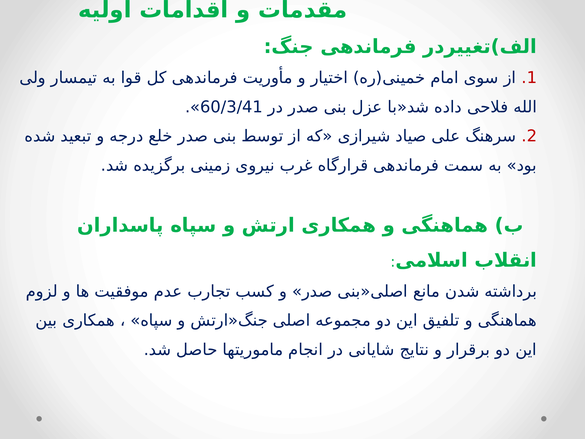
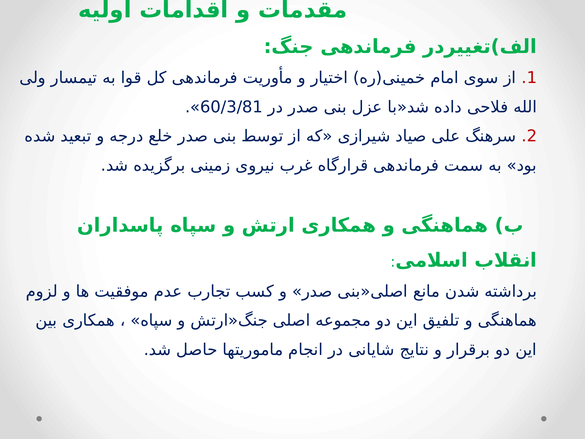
60/3/41: 60/3/41 -> 60/3/81 (232, 107)
